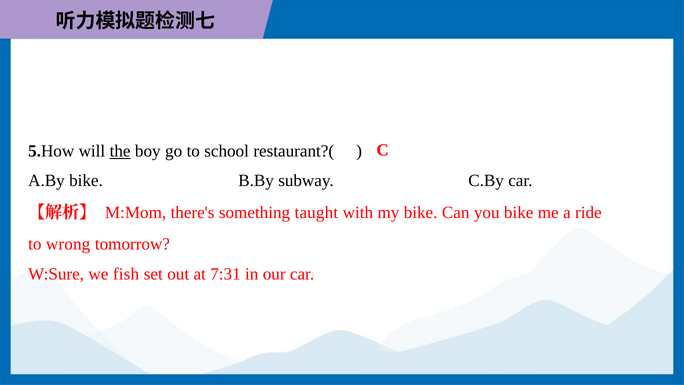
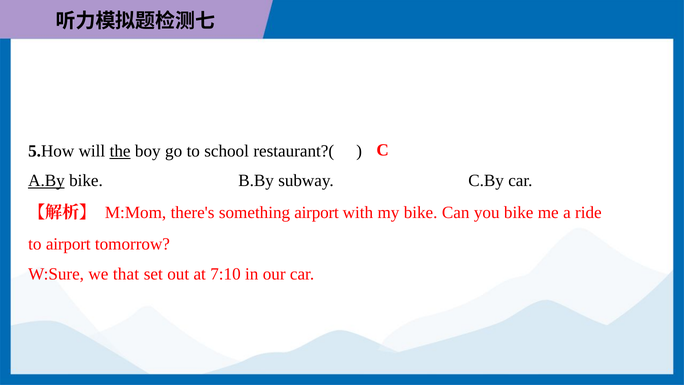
A.By underline: none -> present (46, 181)
something taught: taught -> airport (317, 212)
to wrong: wrong -> airport (68, 244)
fish: fish -> that (126, 274)
7:31: 7:31 -> 7:10 (225, 274)
